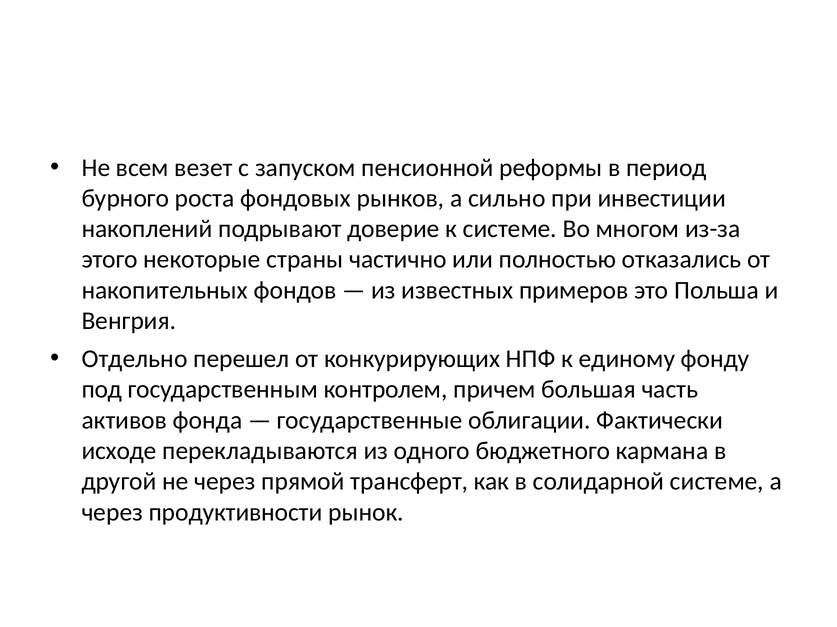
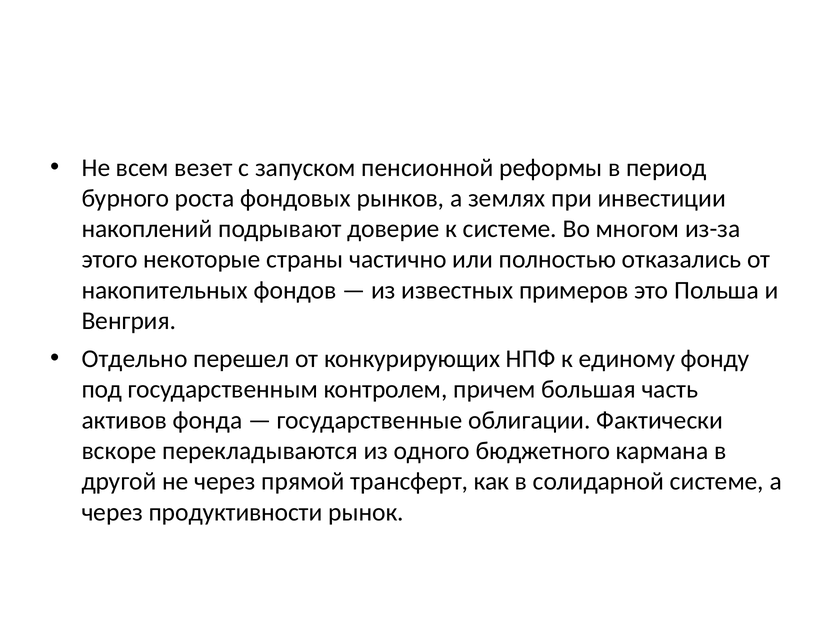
сильно: сильно -> землях (507, 198)
исходе: исходе -> вскоре (119, 451)
